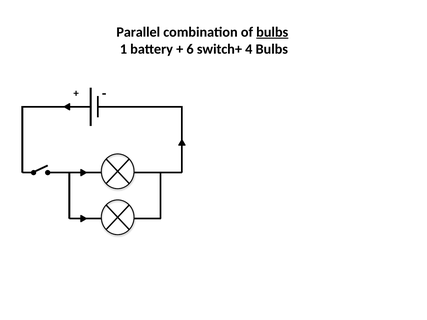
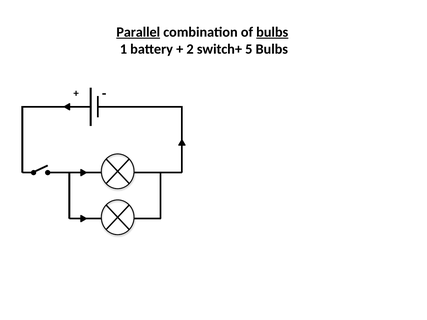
Parallel underline: none -> present (138, 32)
6: 6 -> 2 (190, 49)
4: 4 -> 5 (249, 49)
